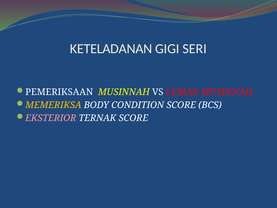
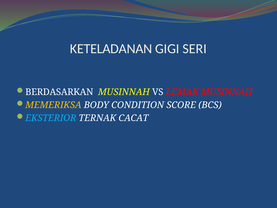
PEMERIKSAAN: PEMERIKSAAN -> BERDASARKAN (59, 92)
EKSTERIOR colour: pink -> light blue (51, 118)
TERNAK SCORE: SCORE -> CACAT (133, 118)
